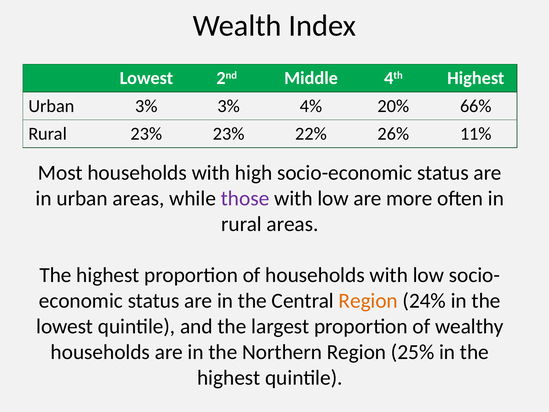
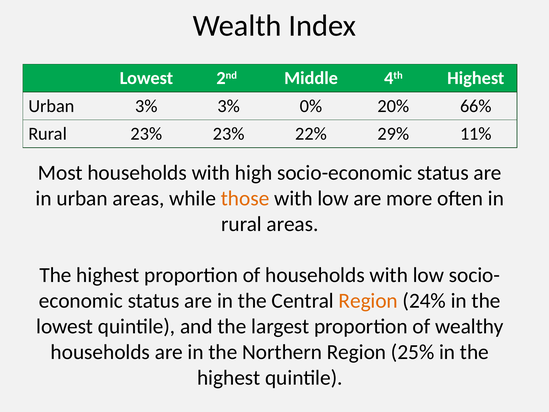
4%: 4% -> 0% (311, 106)
26%: 26% -> 29% (393, 134)
those colour: purple -> orange (245, 198)
